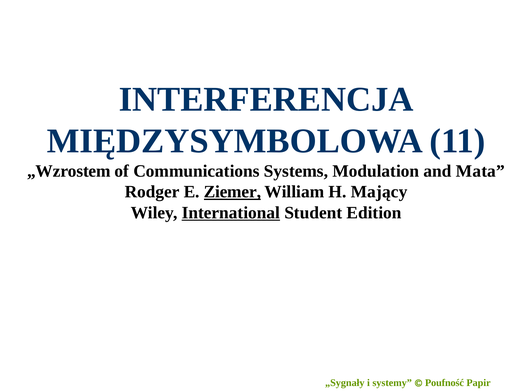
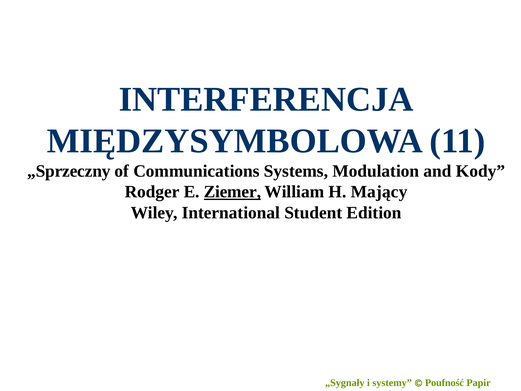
„Wzrostem: „Wzrostem -> „Sprzeczny (69, 171)
Mata: Mata -> Kody (480, 171)
International underline: present -> none (231, 213)
